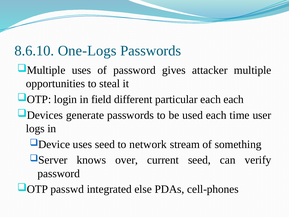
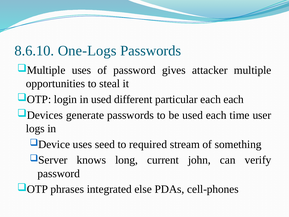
in field: field -> used (101, 99)
network: network -> required (148, 144)
over: over -> long (127, 160)
current seed: seed -> john (199, 160)
passwd: passwd -> phrases (67, 189)
